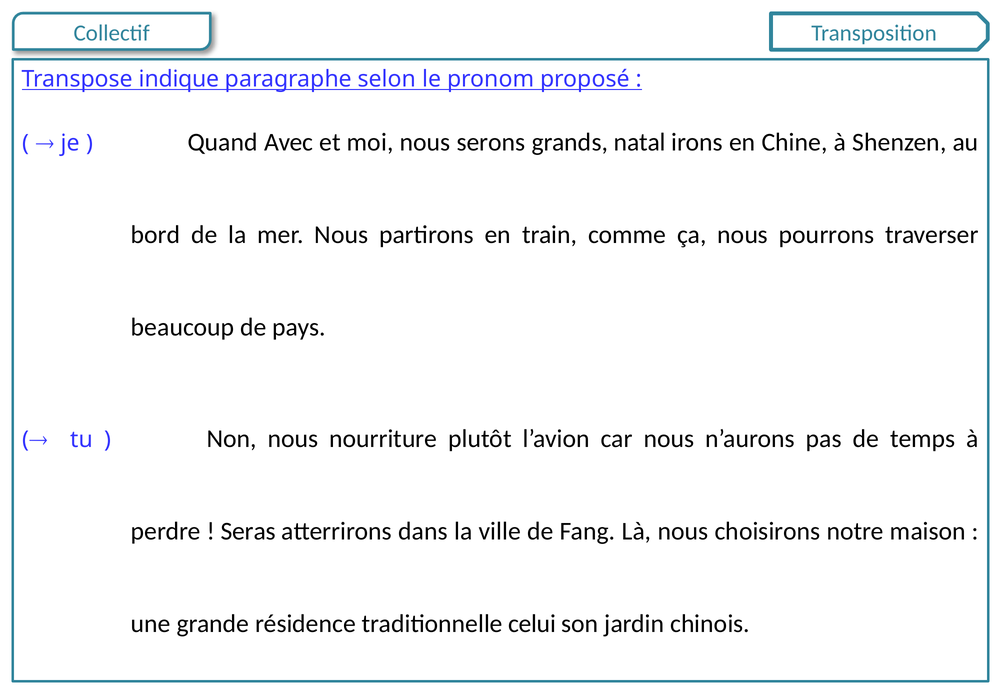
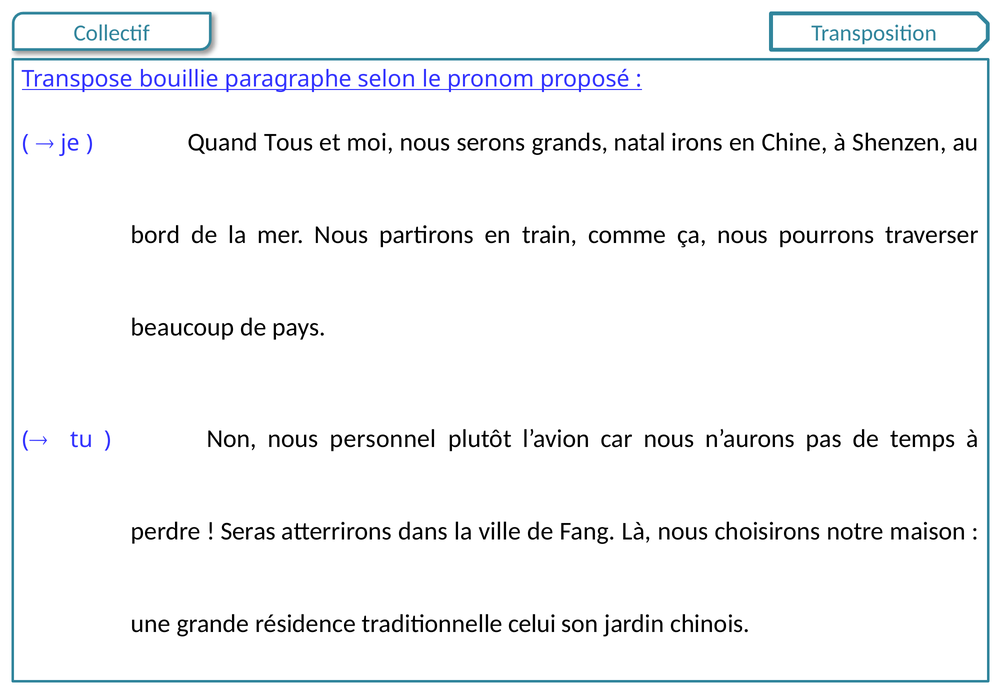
indique: indique -> bouillie (179, 79)
Avec: Avec -> Tous (289, 143)
nourriture: nourriture -> personnel (383, 439)
